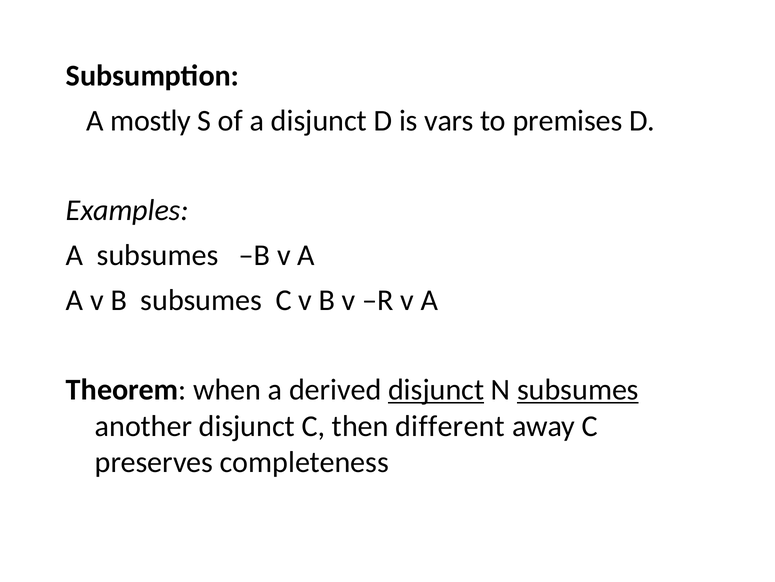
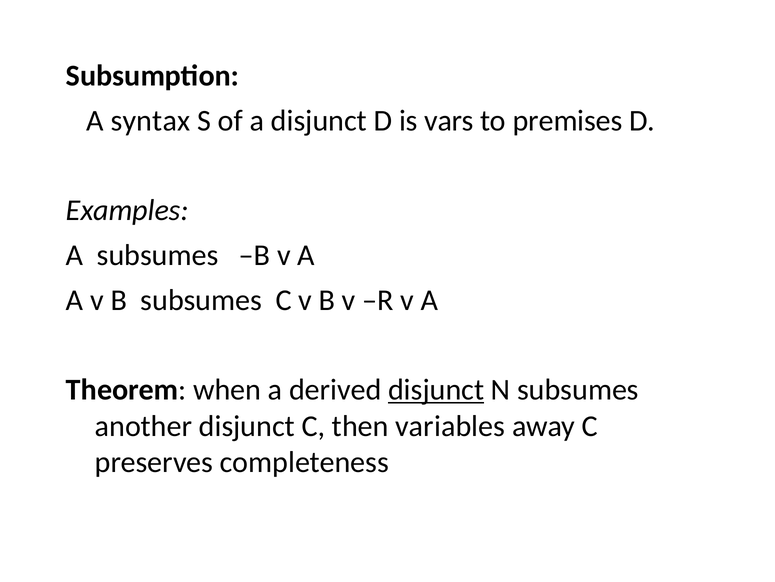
mostly: mostly -> syntax (150, 121)
subsumes underline: present -> none (578, 389)
different: different -> variables (450, 426)
